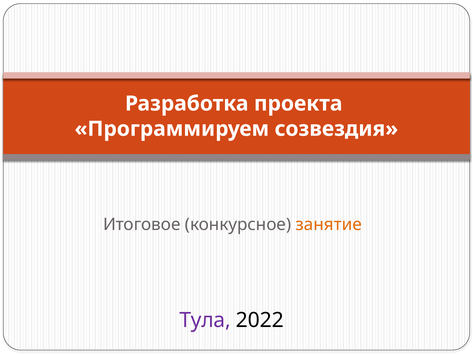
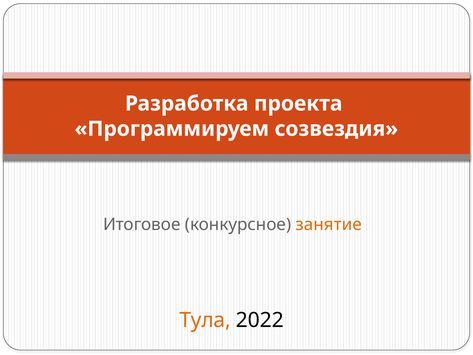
Тула colour: purple -> orange (205, 320)
